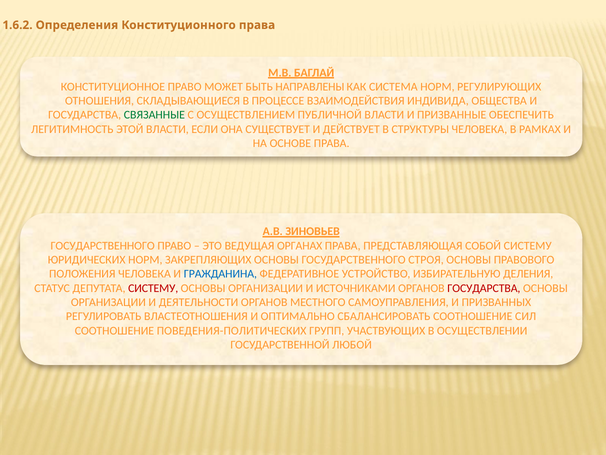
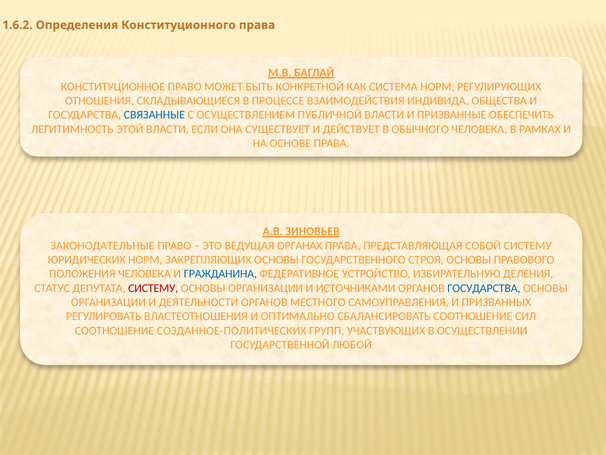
НАПРАВЛЕНЫ: НАПРАВЛЕНЫ -> КОНКРЕТНОЙ (310, 87)
СВЯЗАННЫЕ colour: green -> blue (154, 115)
СТРУКТУРЫ: СТРУКТУРЫ -> ОБЫЧНОГО (420, 129)
ГОСУДАРСТВЕННОГО: ГОСУДАРСТВЕННОГО -> ЗАКОНОДАТЕЛЬНЫЕ (103, 245)
ГОСУДАРСТВА colour: red -> blue (484, 288)
ПОВЕДЕНИЯ-ПОЛИТИЧЕСКИХ: ПОВЕДЕНИЯ-ПОЛИТИЧЕСКИХ -> СОЗДАННОЕ-ПОЛИТИЧЕСКИХ (232, 330)
